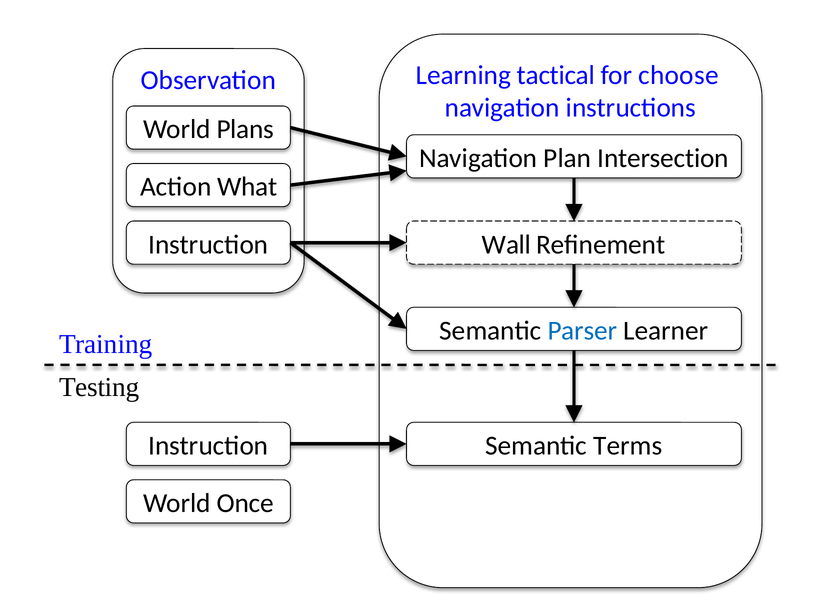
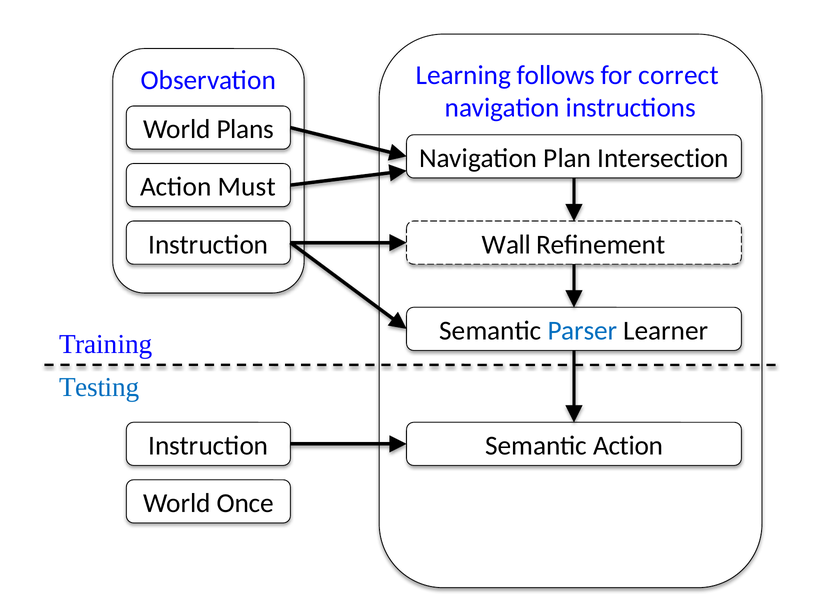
tactical: tactical -> follows (556, 75)
choose: choose -> correct (679, 75)
What: What -> Must (247, 187)
Testing colour: black -> blue (99, 387)
Semantic Terms: Terms -> Action (628, 446)
